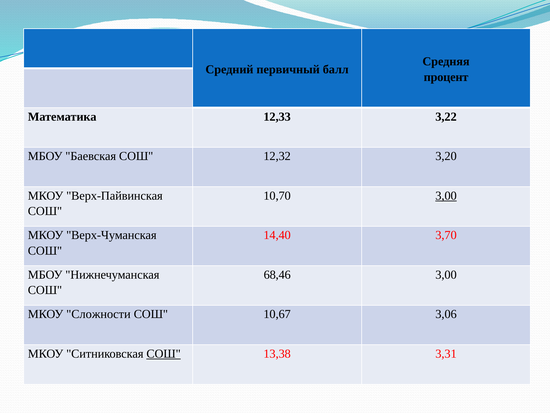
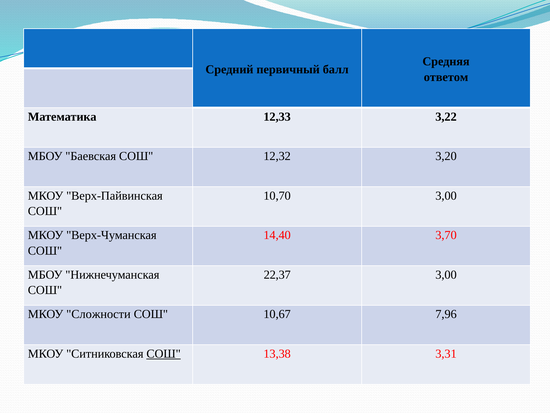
процент: процент -> ответом (446, 77)
3,00 underline: present -> none (446, 195)
68,46: 68,46 -> 22,37 (277, 274)
3,06: 3,06 -> 7,96 (446, 314)
